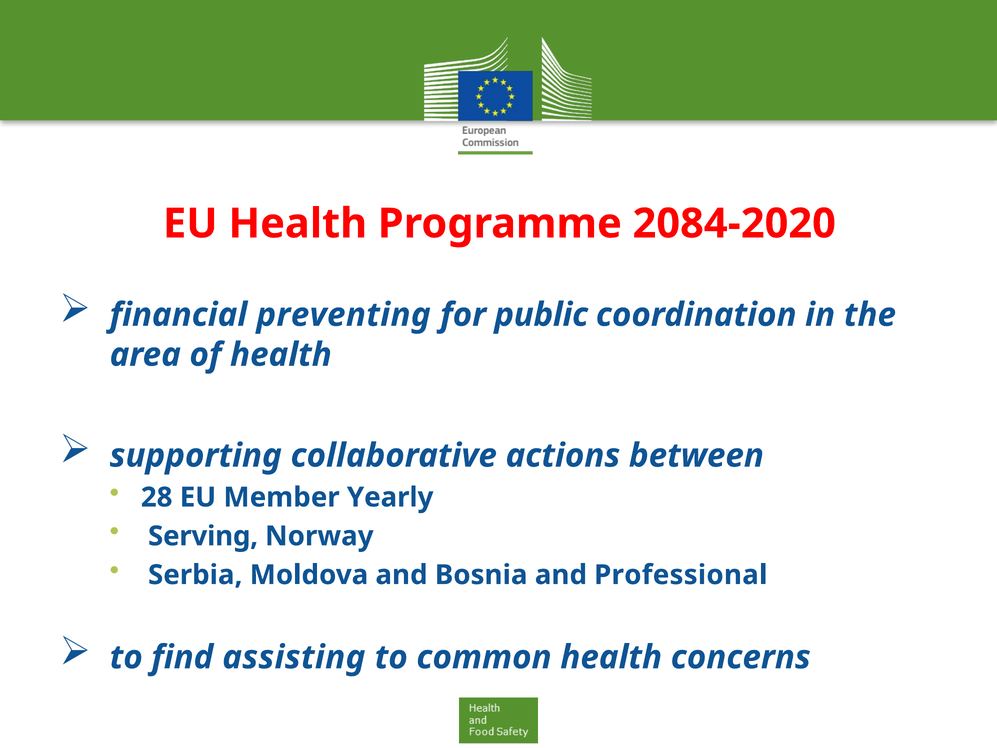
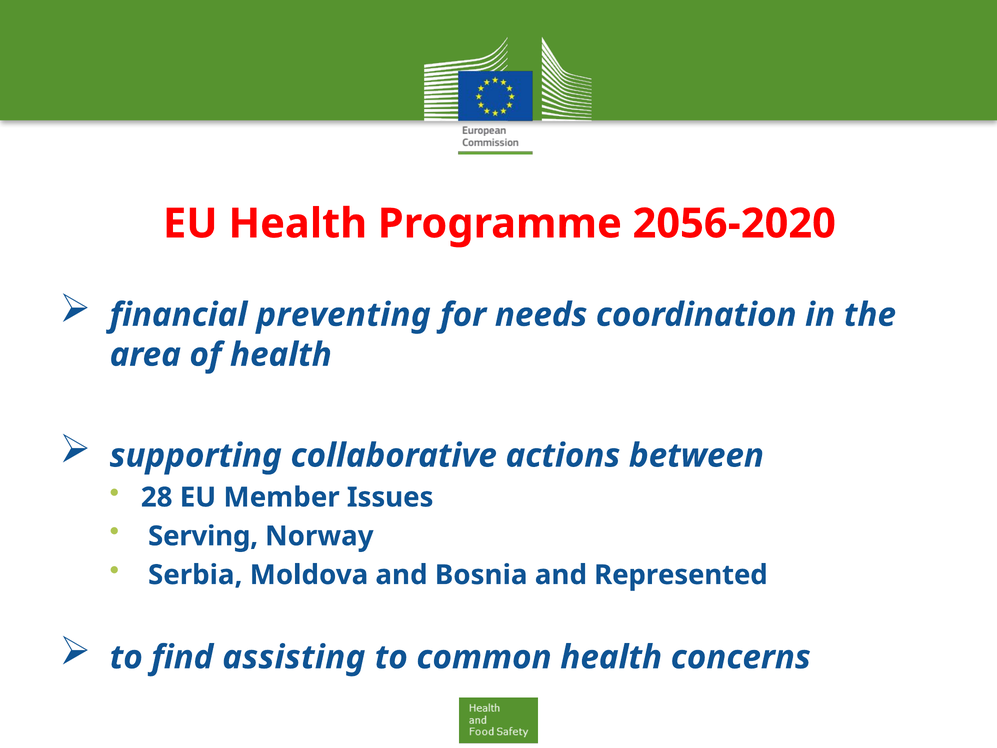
2084-2020: 2084-2020 -> 2056-2020 (734, 224)
public: public -> needs (541, 315)
Yearly: Yearly -> Issues (390, 497)
Professional: Professional -> Represented (681, 575)
